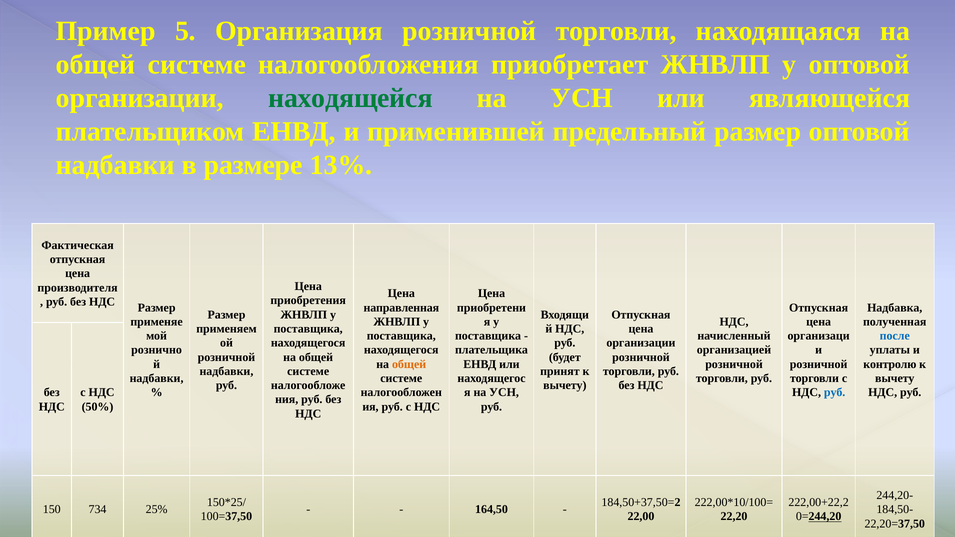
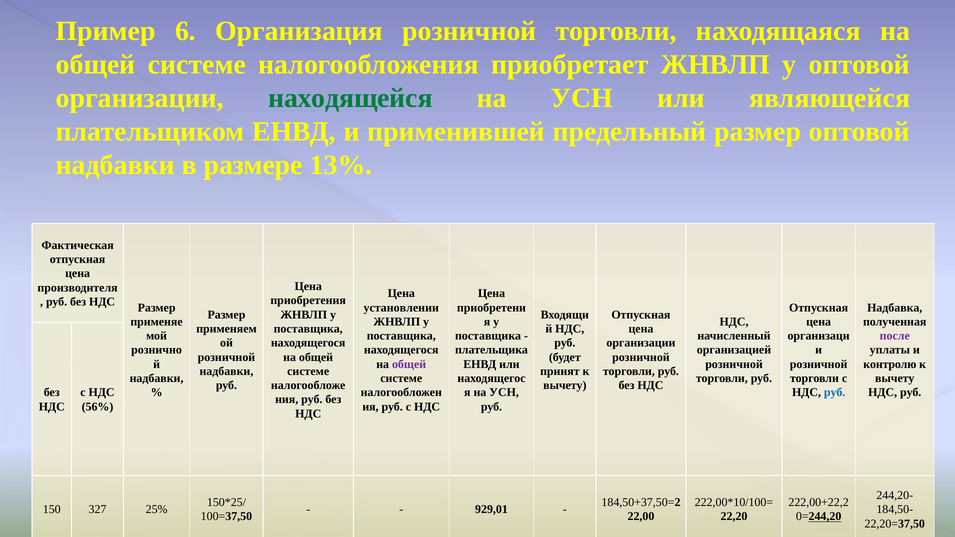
5: 5 -> 6 (185, 31)
направленная: направленная -> установлении (401, 308)
после colour: blue -> purple (895, 336)
общей colour: orange -> purple (409, 364)
50%: 50% -> 56% (98, 407)
734: 734 -> 327 (98, 510)
164,50: 164,50 -> 929,01 (492, 510)
